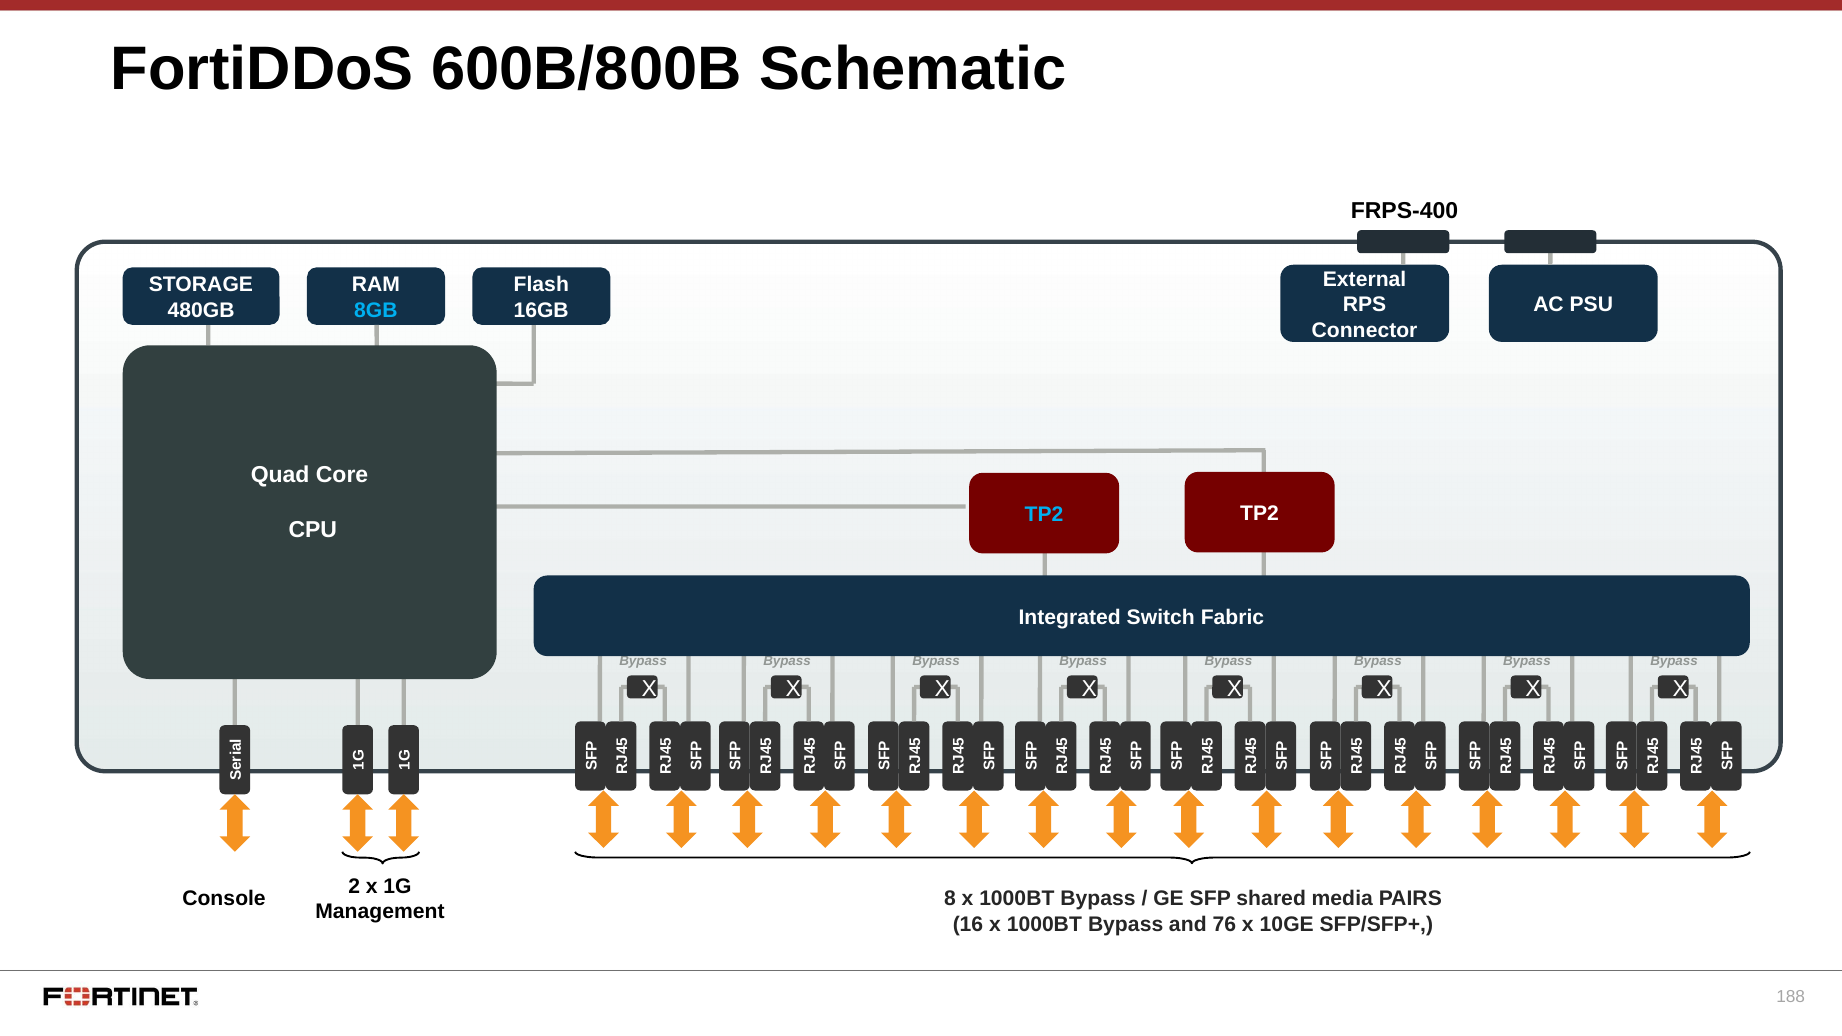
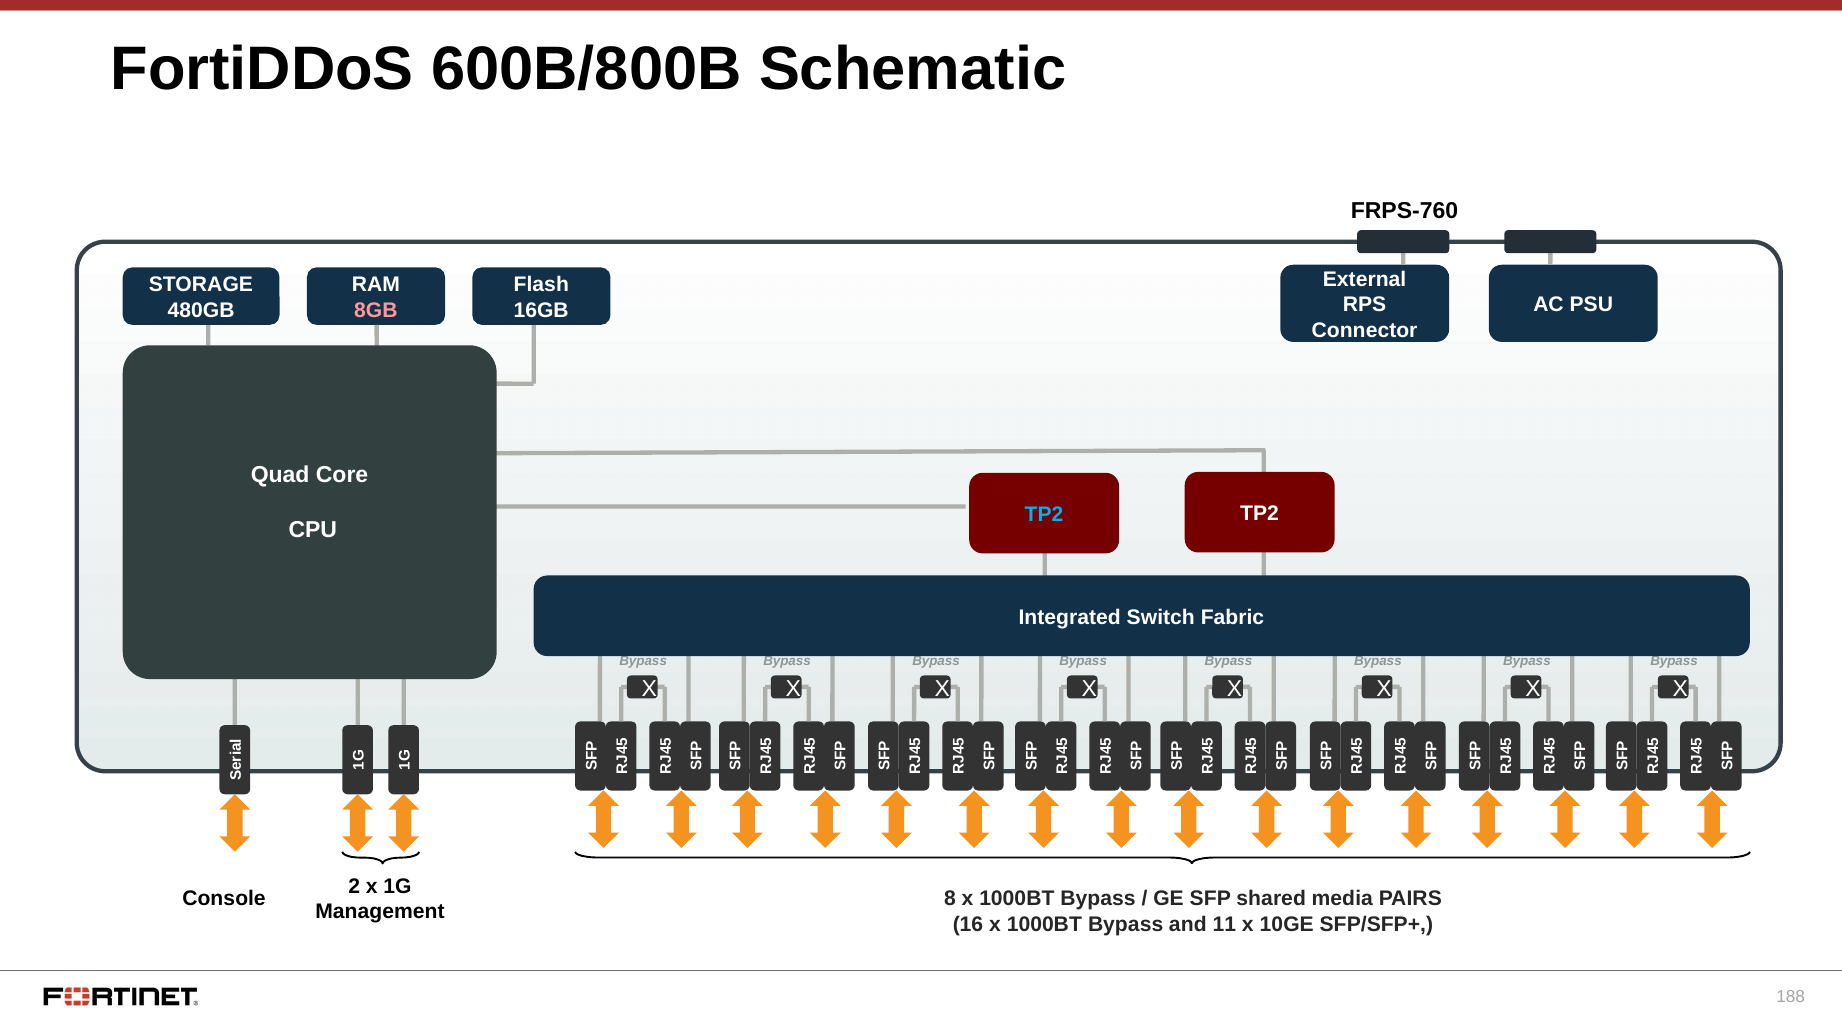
FRPS-400: FRPS-400 -> FRPS-760 (1404, 211)
8GB colour: light blue -> pink (376, 310)
76: 76 -> 11 (1224, 925)
